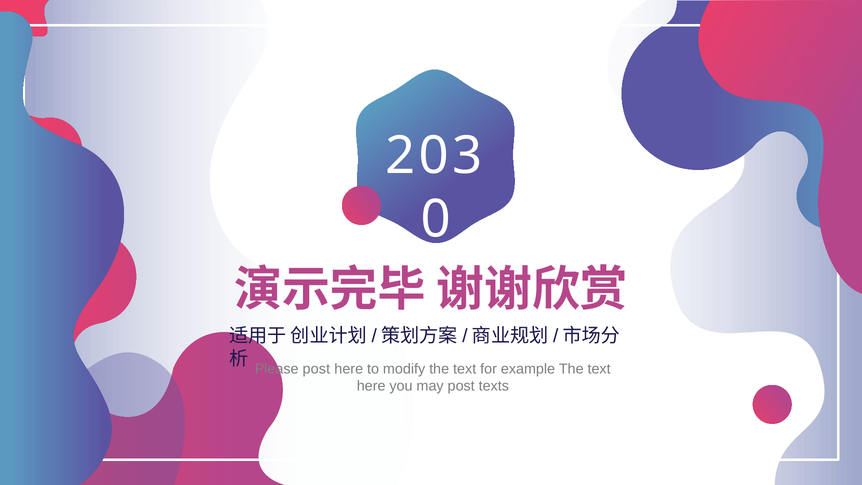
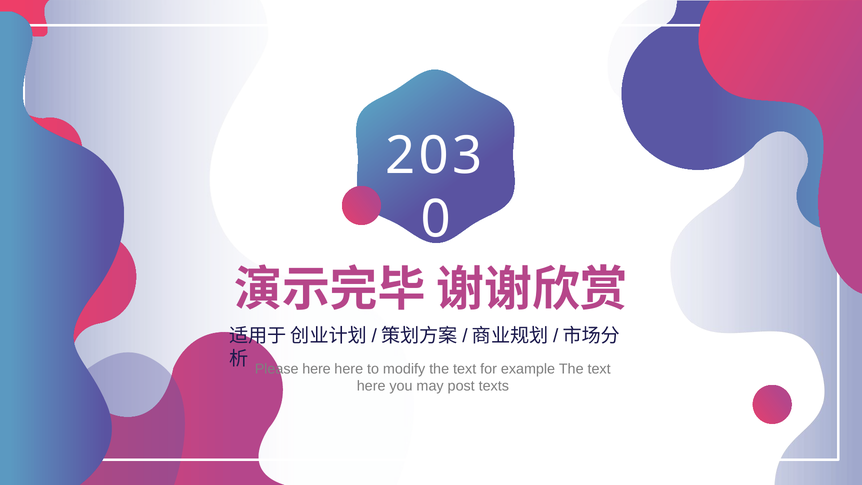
Please post: post -> here (317, 369)
